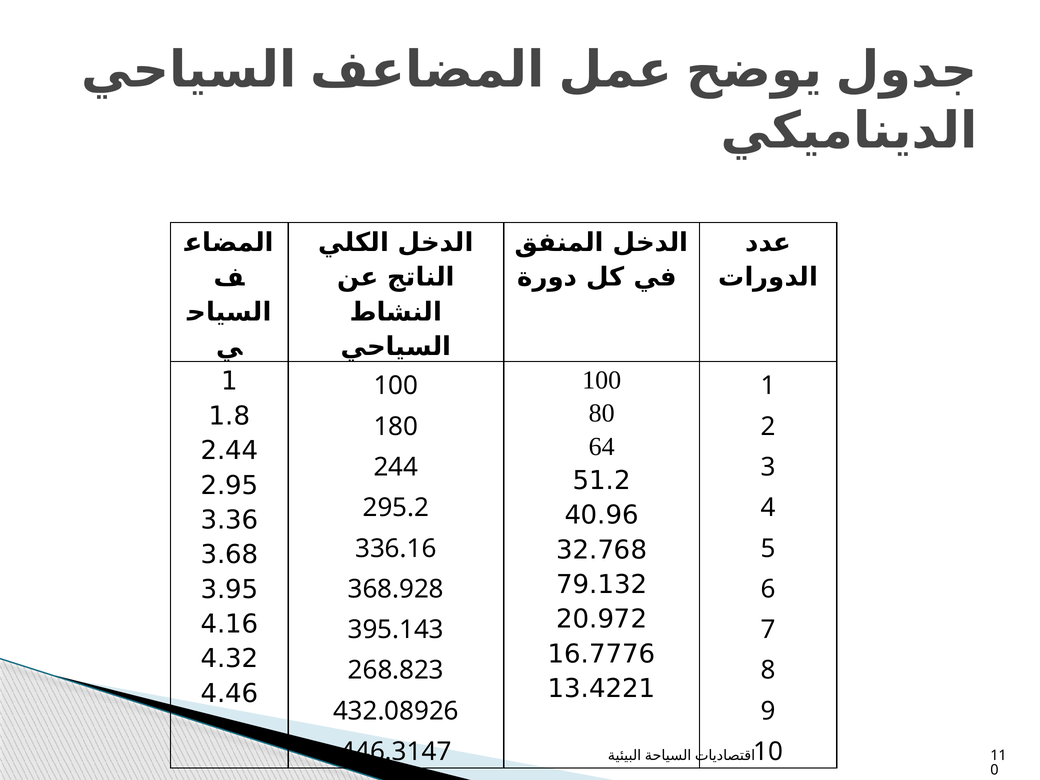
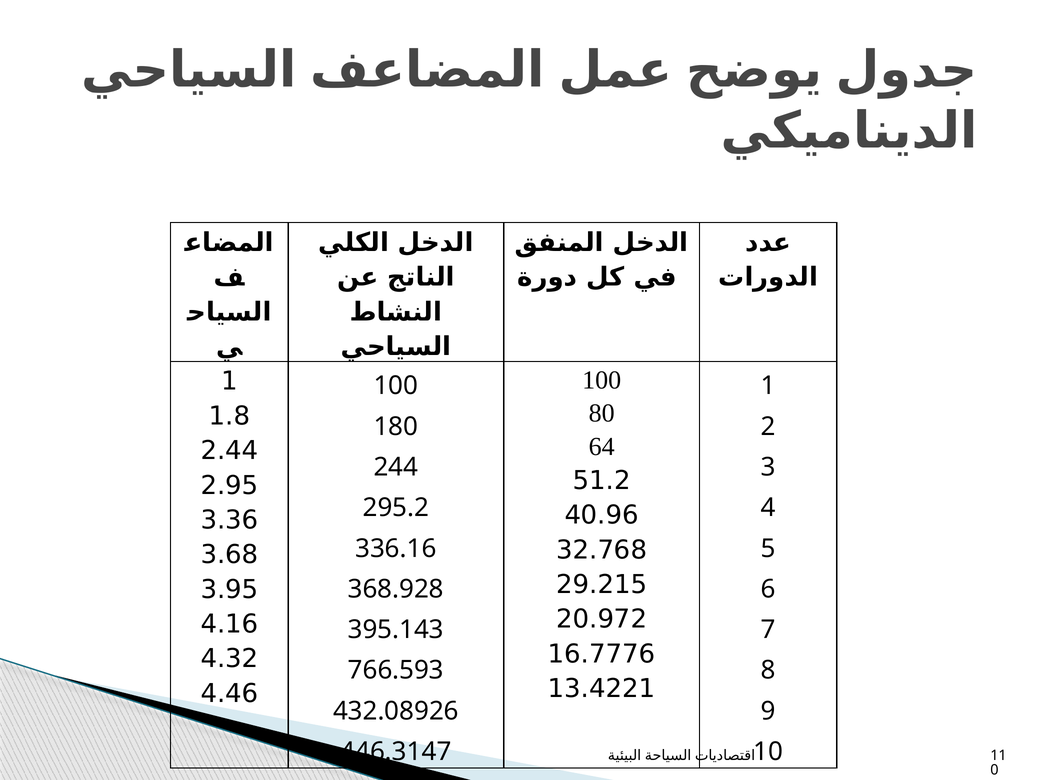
79.132: 79.132 -> 29.215 (602, 585)
268.823: 268.823 -> 766.593 (396, 670)
